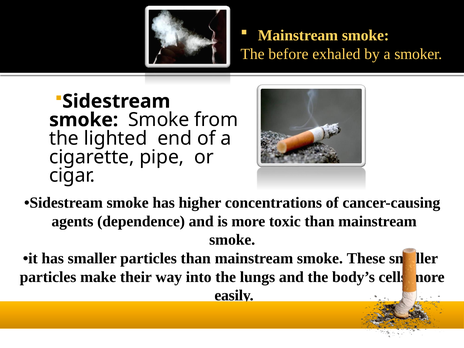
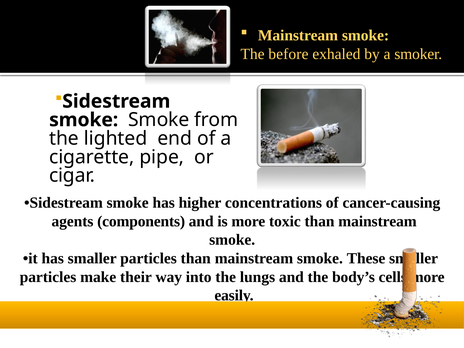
dependence: dependence -> components (141, 221)
